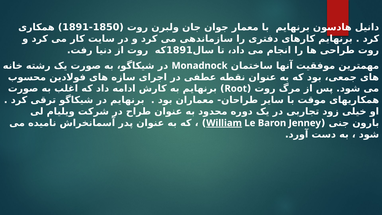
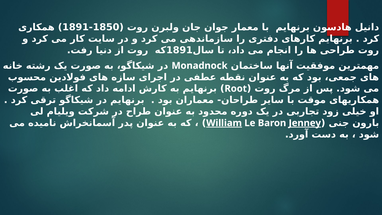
Jenney underline: none -> present (305, 123)
